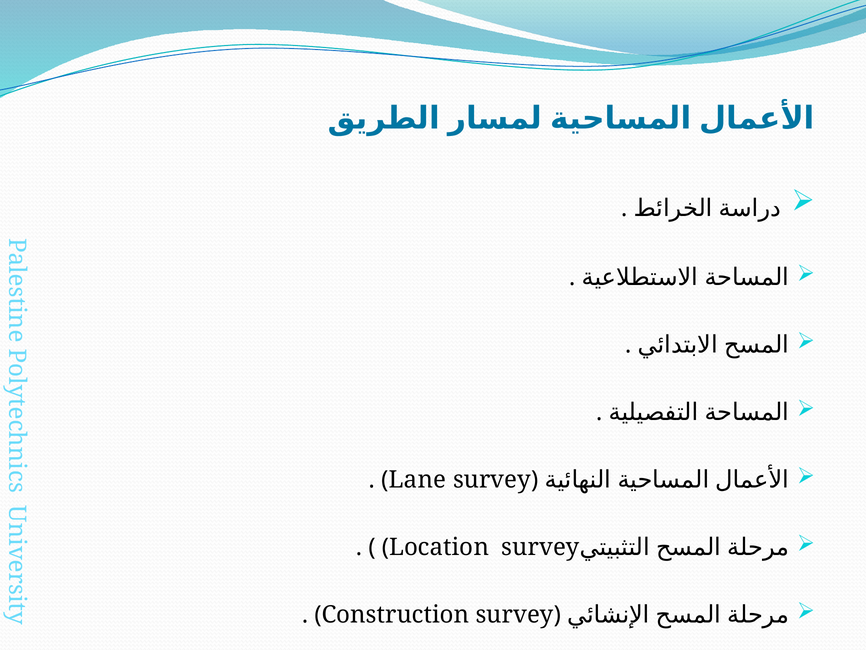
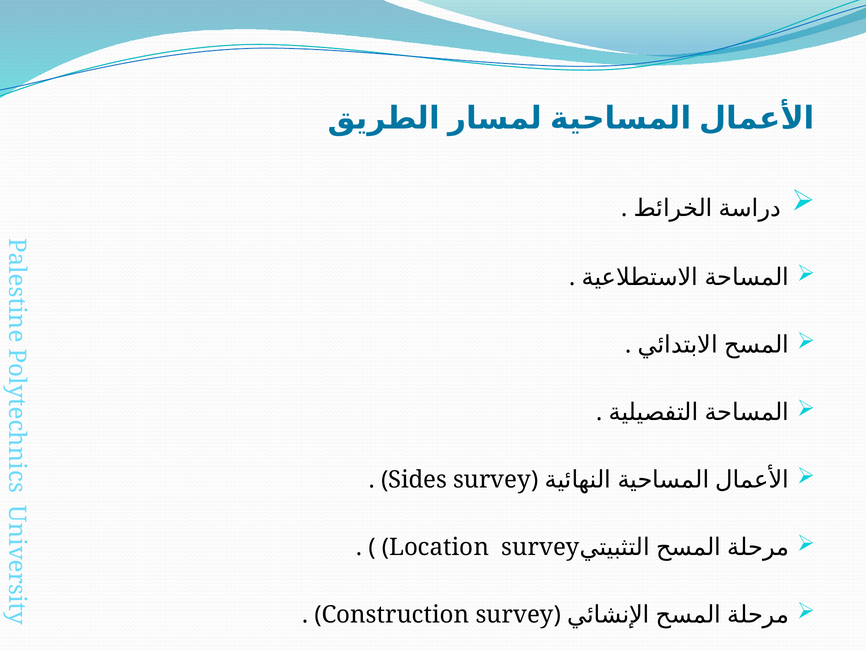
Lane: Lane -> Sides (418, 479)
